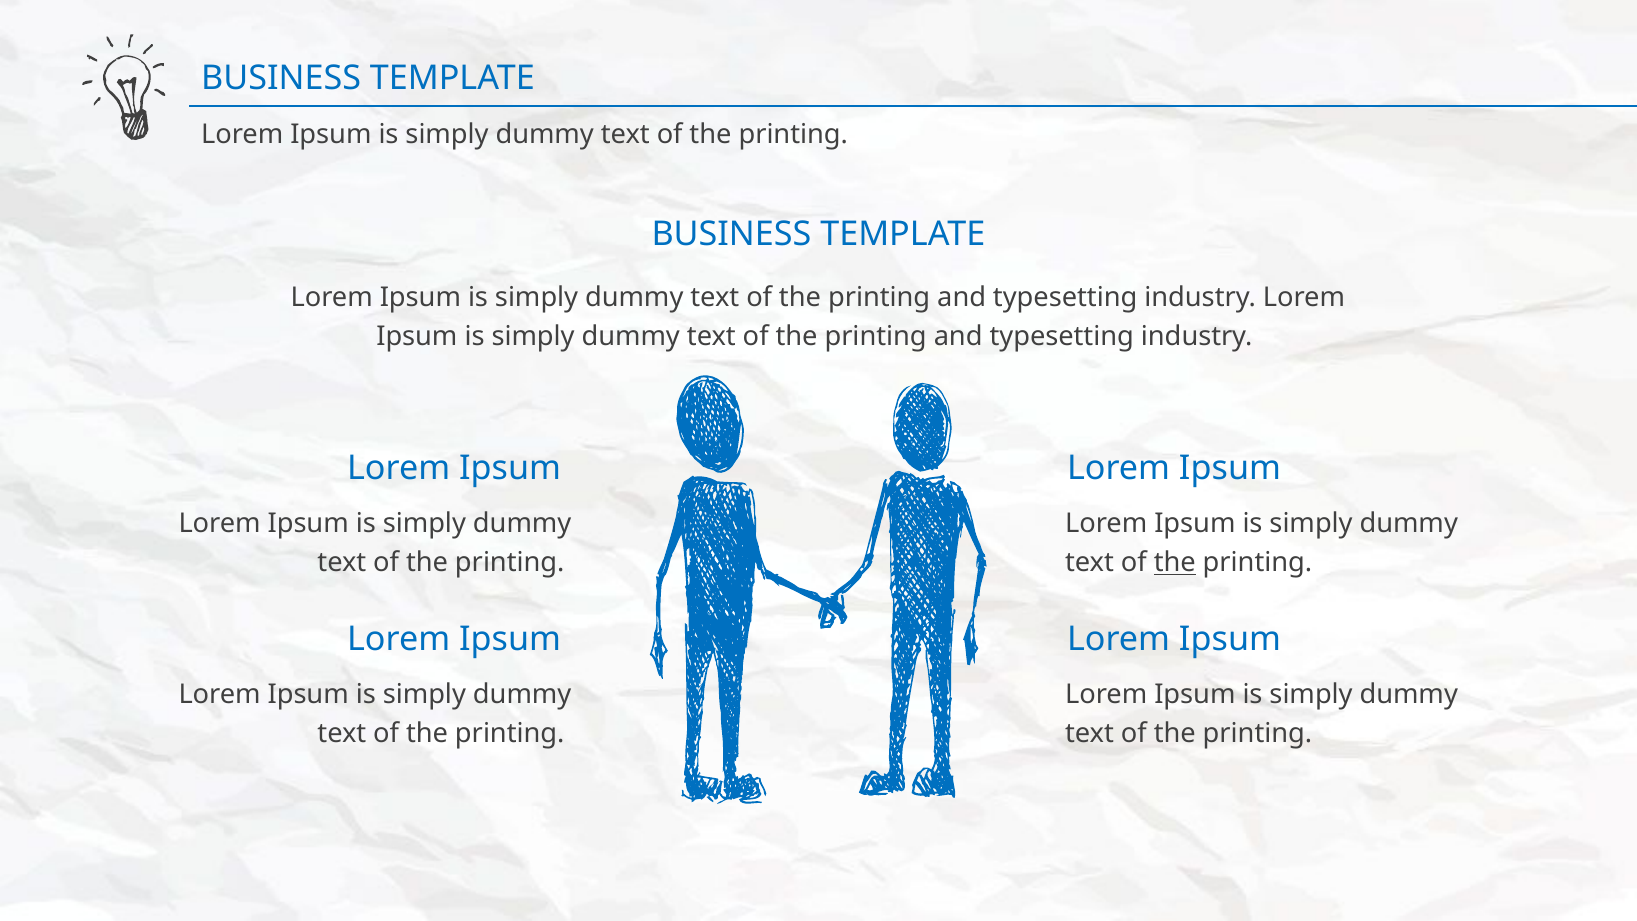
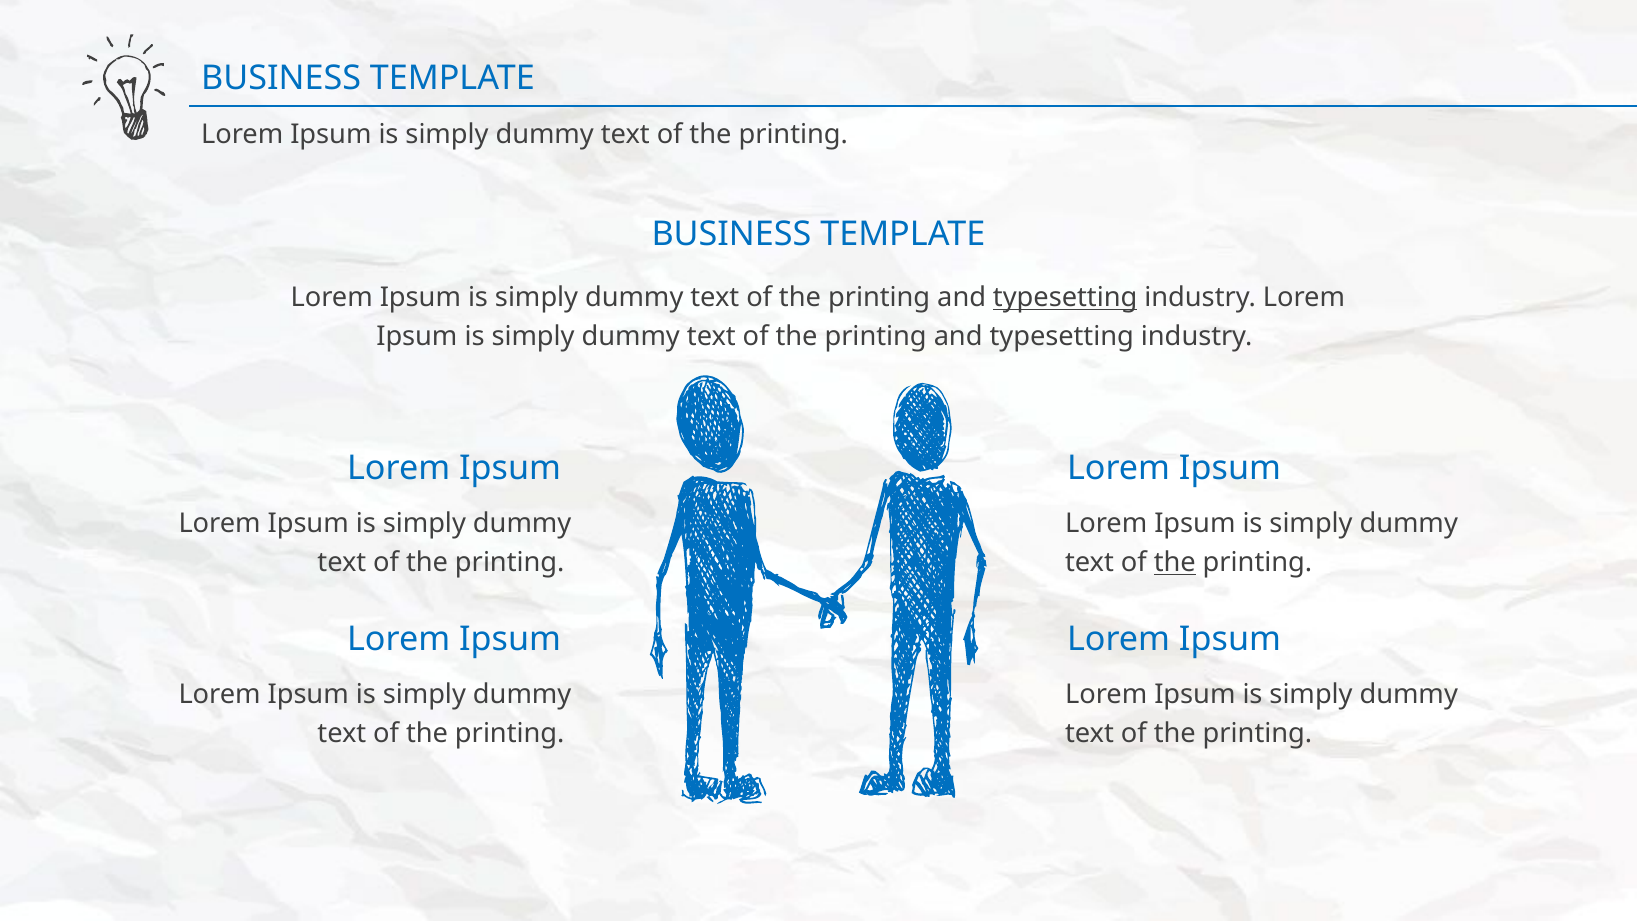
typesetting underline: none -> present (1065, 298)
